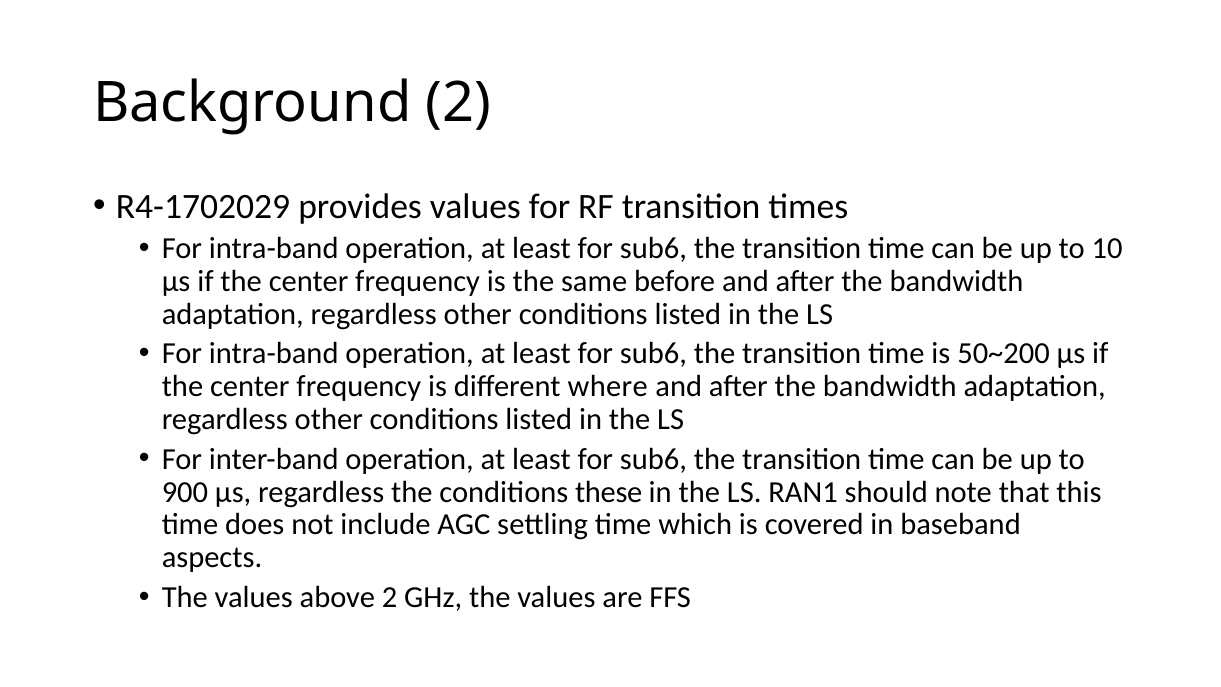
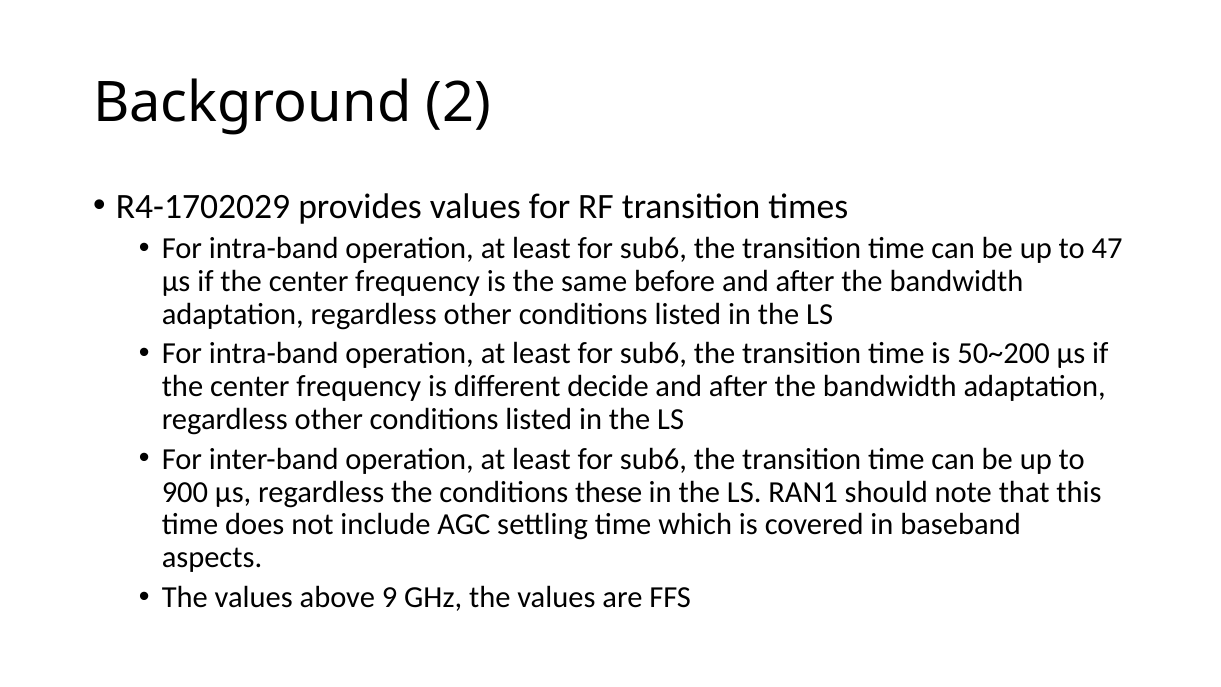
10: 10 -> 47 (1107, 248)
where: where -> decide (608, 387)
above 2: 2 -> 9 (390, 597)
